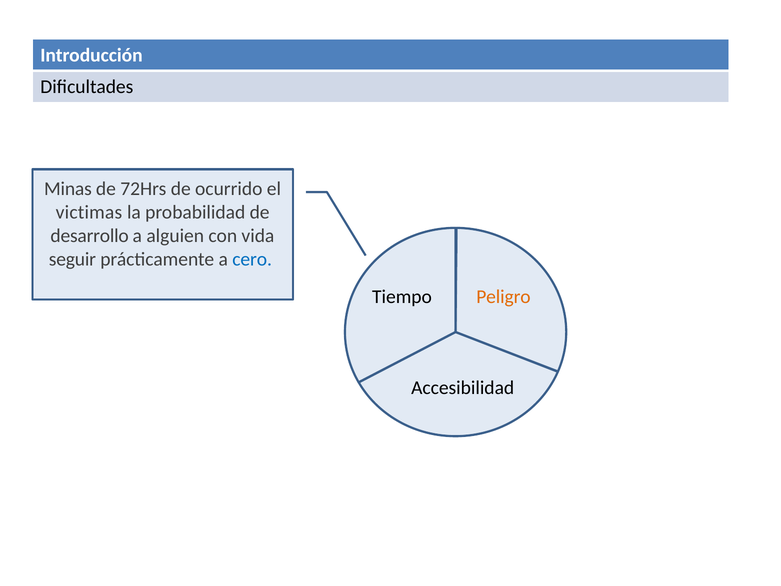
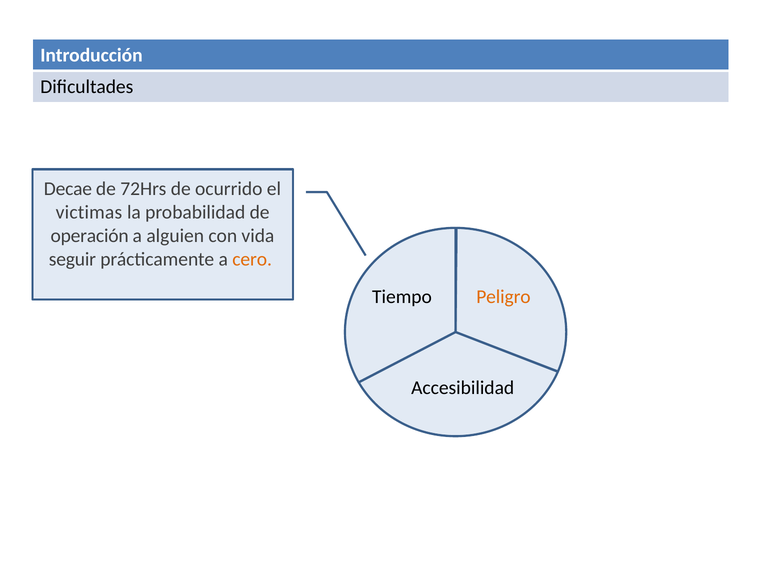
Minas: Minas -> Decae (68, 189)
desarrollo: desarrollo -> operación (90, 236)
cero colour: blue -> orange (252, 259)
